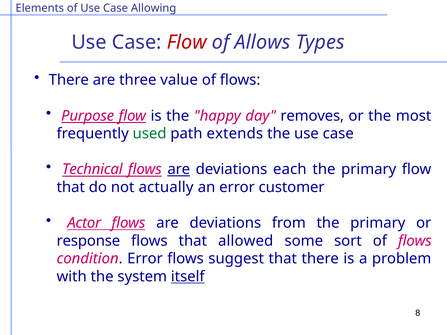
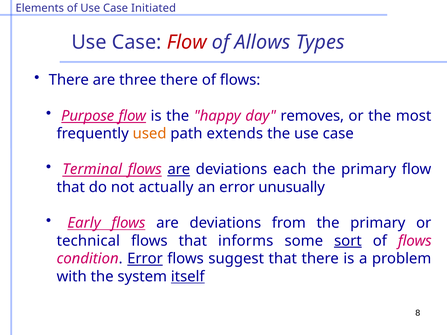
Allowing: Allowing -> Initiated (154, 8)
three value: value -> there (179, 80)
used colour: green -> orange (150, 134)
Technical: Technical -> Terminal (92, 169)
customer: customer -> unusually (292, 187)
Actor: Actor -> Early (84, 223)
response: response -> technical (88, 241)
allowed: allowed -> informs (246, 241)
sort underline: none -> present (348, 241)
Error underline: none -> present (145, 259)
